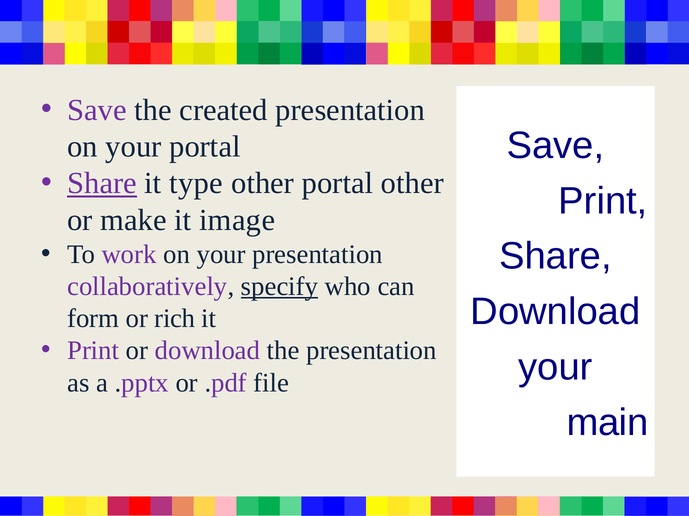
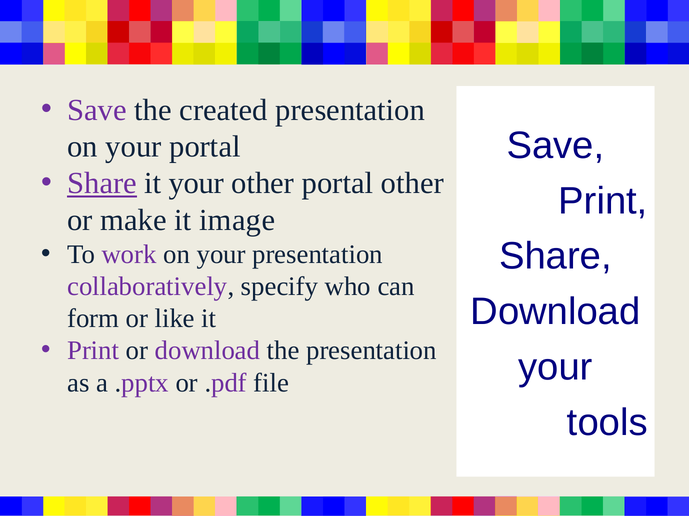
it type: type -> your (197, 184)
specify underline: present -> none (280, 287)
rich: rich -> like (175, 319)
main: main -> tools (607, 423)
